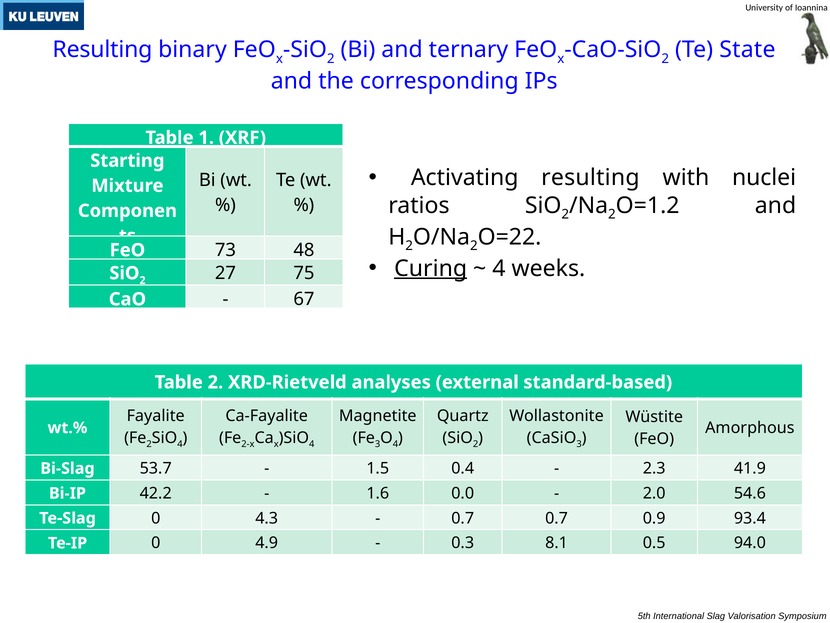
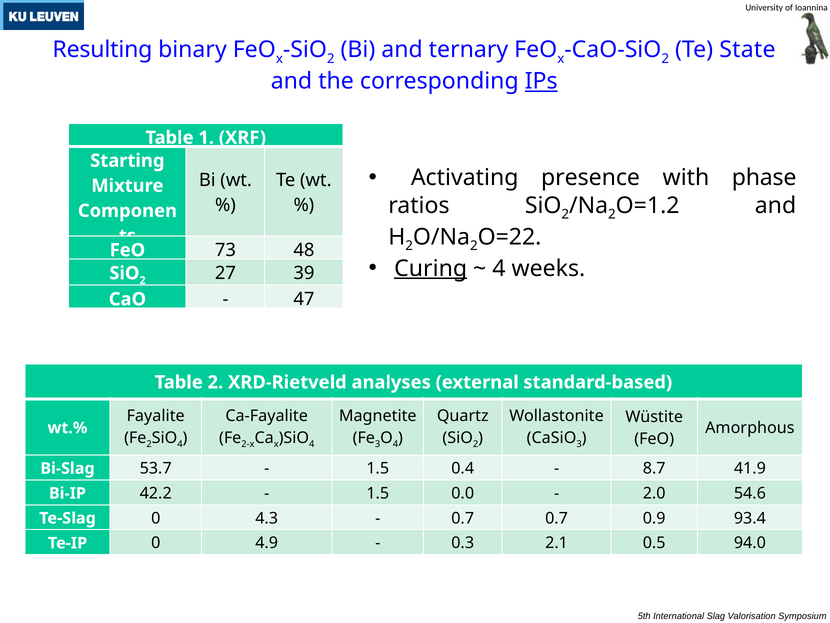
IPs underline: none -> present (541, 81)
Activating resulting: resulting -> presence (591, 178)
nuclei: nuclei -> phase (764, 178)
75: 75 -> 39 (304, 273)
67: 67 -> 47 (304, 299)
2.3: 2.3 -> 8.7 (654, 468)
1.6: 1.6 -> 1.5 (378, 493)
8.1: 8.1 -> 2.1 (557, 543)
